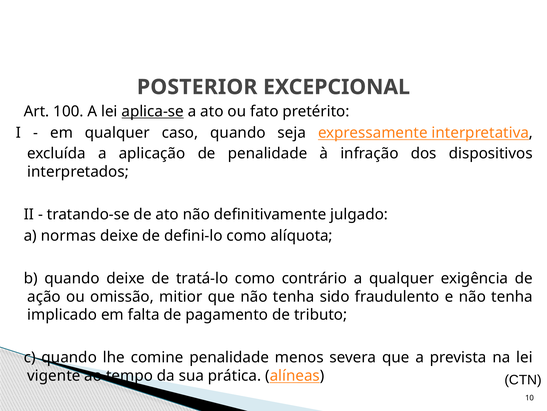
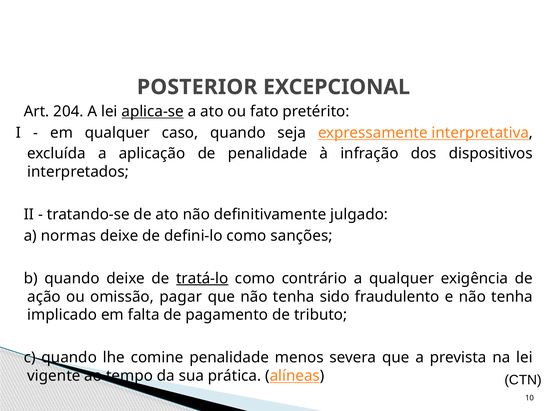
100: 100 -> 204 (68, 111)
alíquota: alíquota -> sanções (302, 235)
tratá-lo underline: none -> present (202, 278)
mitior: mitior -> pagar (181, 296)
